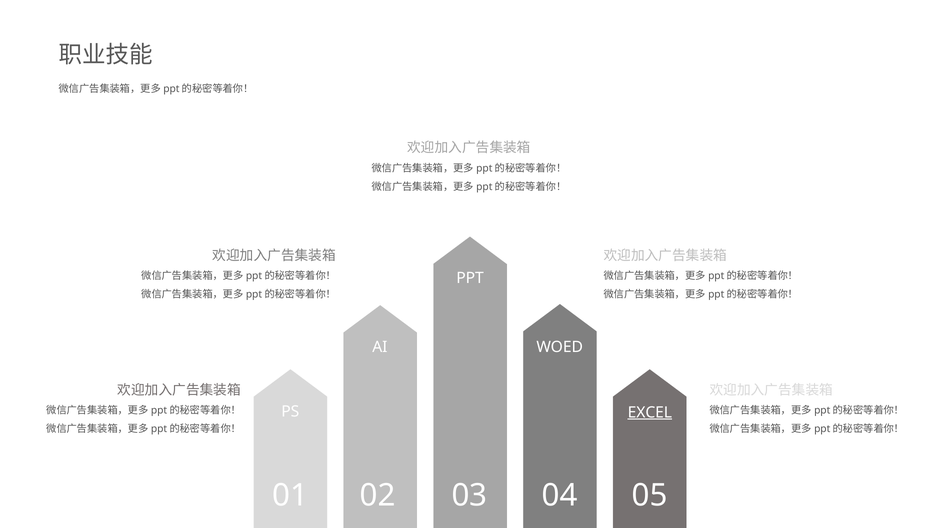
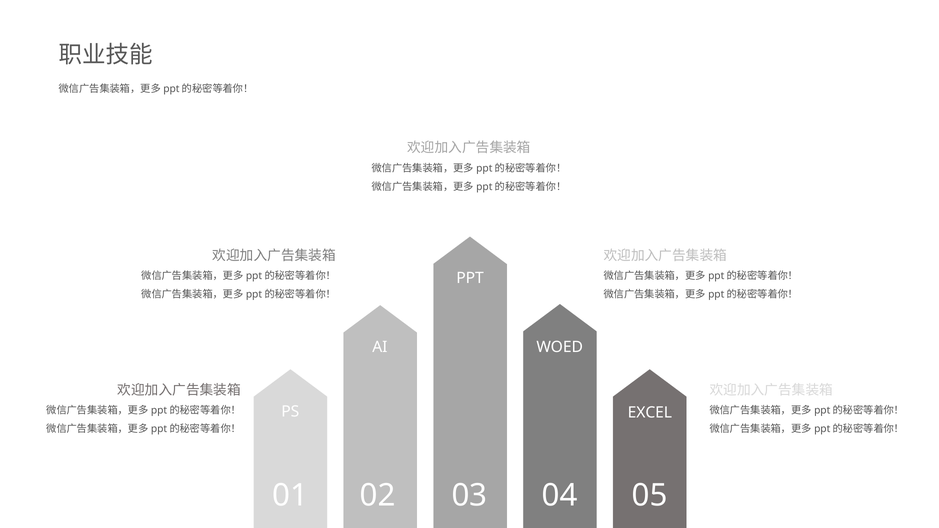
EXCEL underline: present -> none (650, 413)
